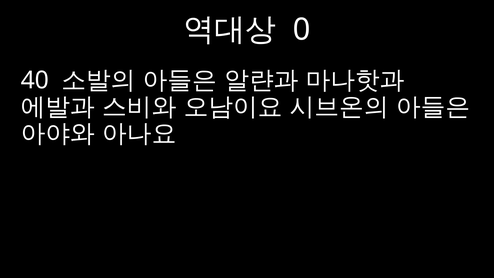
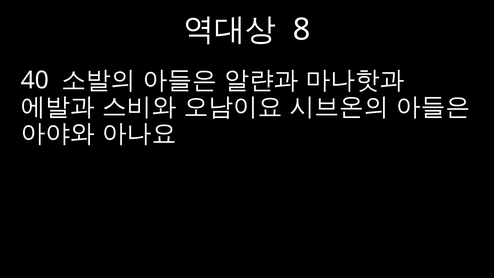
0: 0 -> 8 (302, 30)
